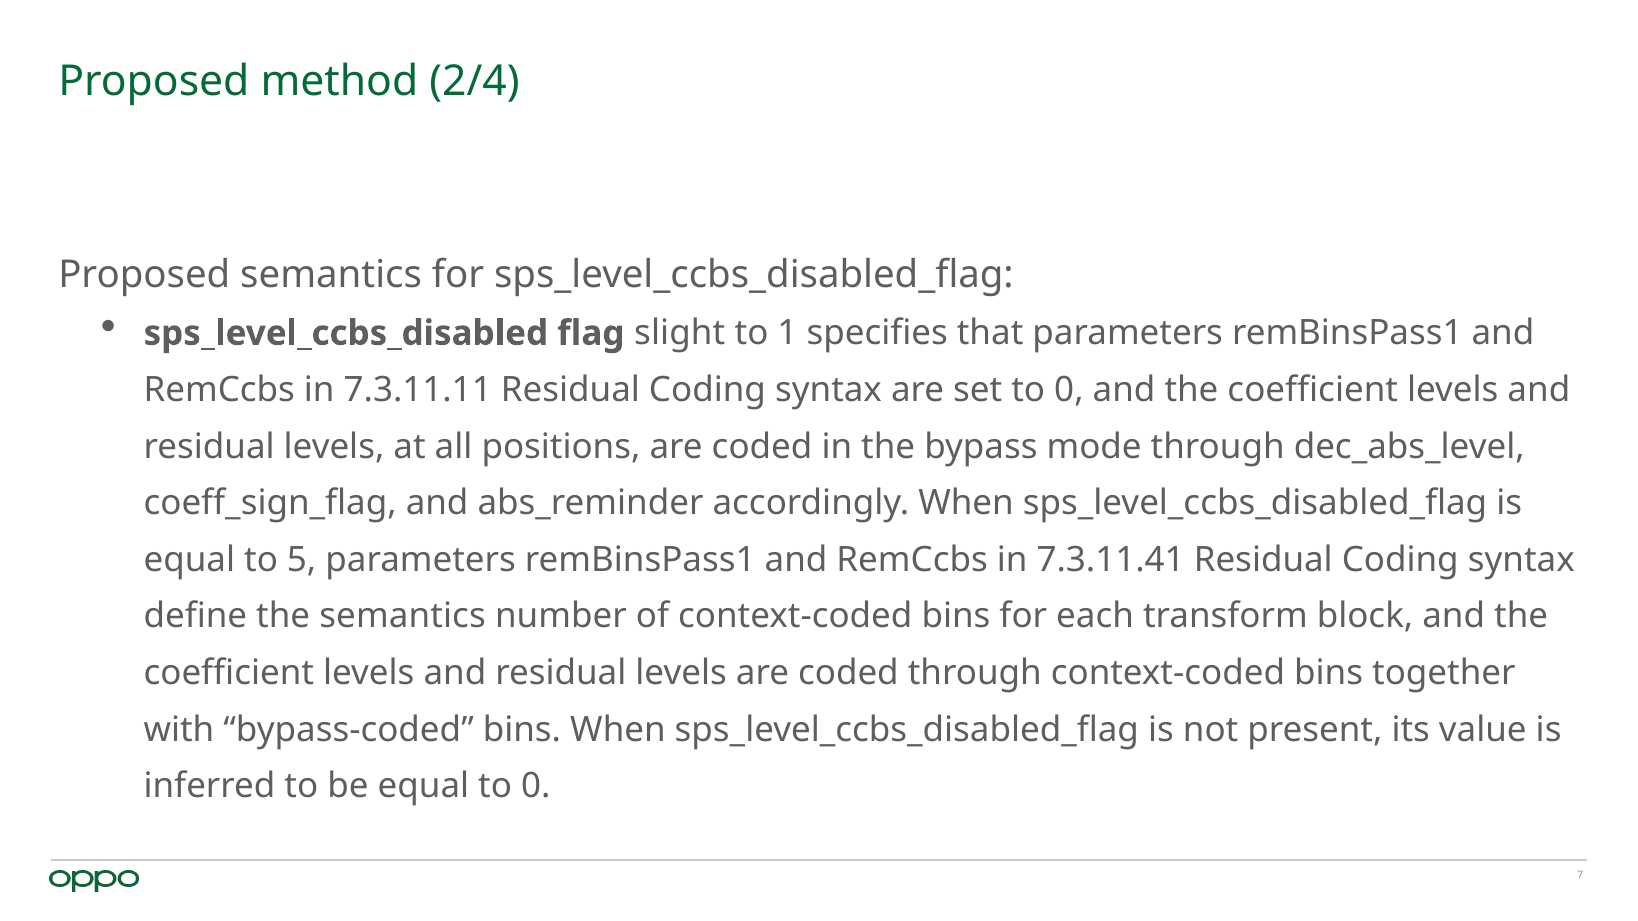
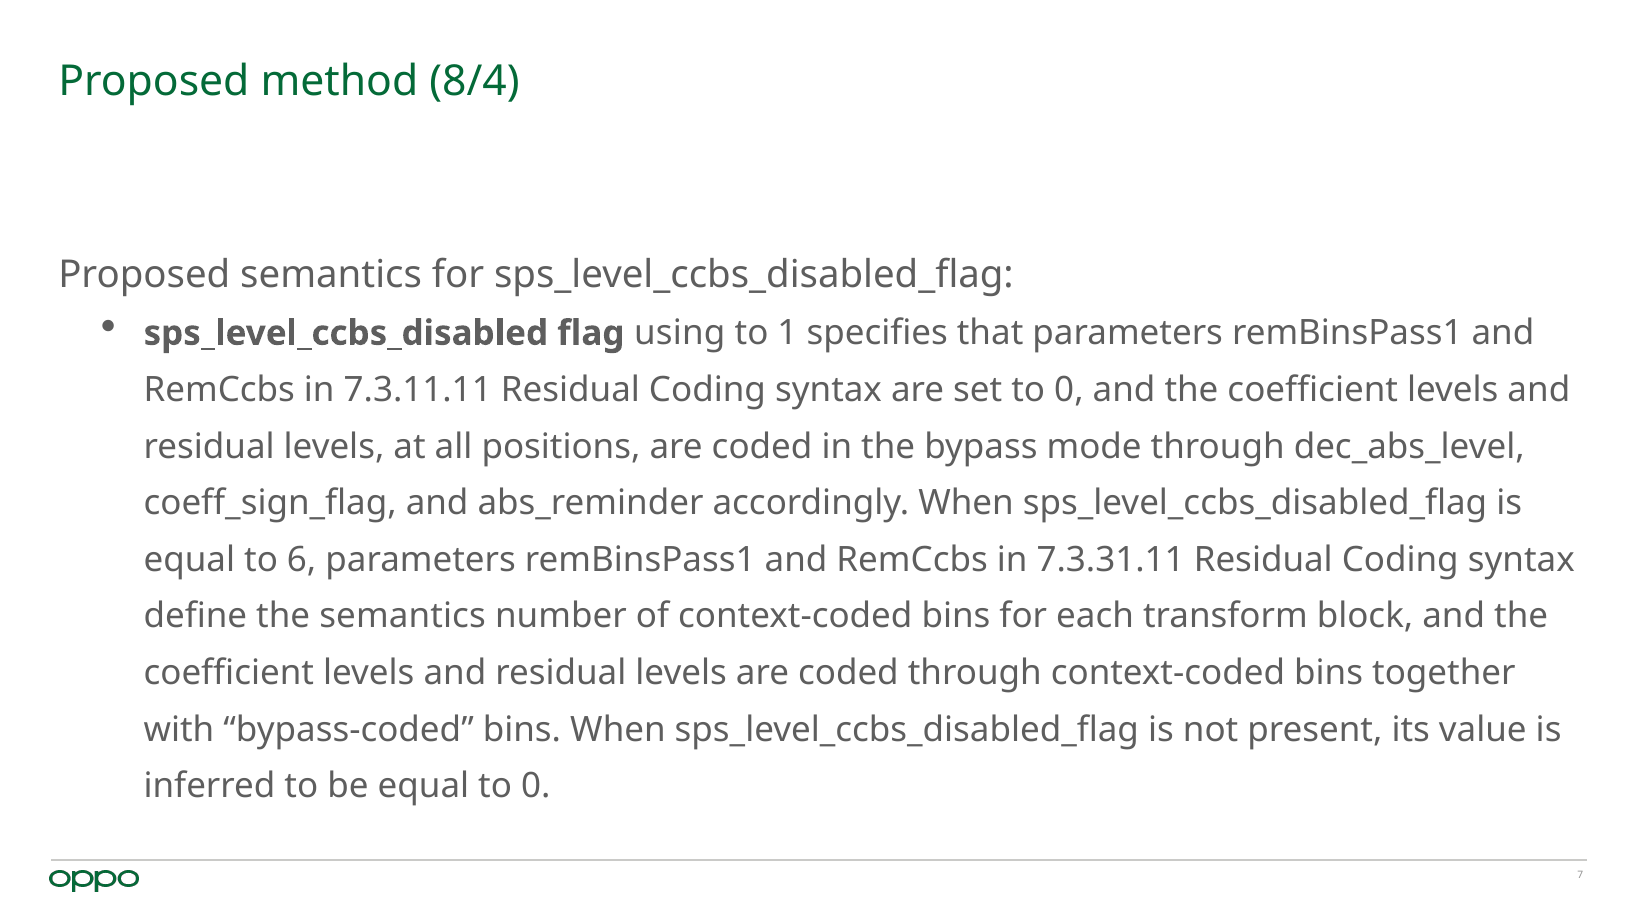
2/4: 2/4 -> 8/4 (474, 81)
slight: slight -> using (680, 333)
5: 5 -> 6 (302, 560)
7.3.11.41: 7.3.11.41 -> 7.3.31.11 (1111, 560)
